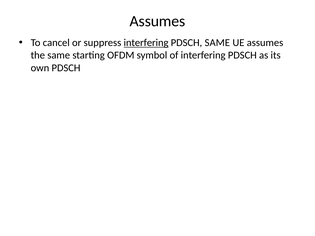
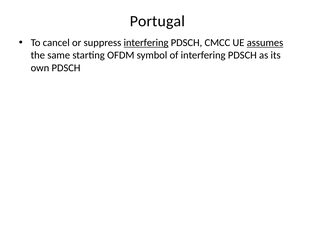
Assumes: Assumes -> Portugal (157, 21)
PDSCH SAME: SAME -> CMCC (217, 43)
assumes underline: none -> present (265, 43)
